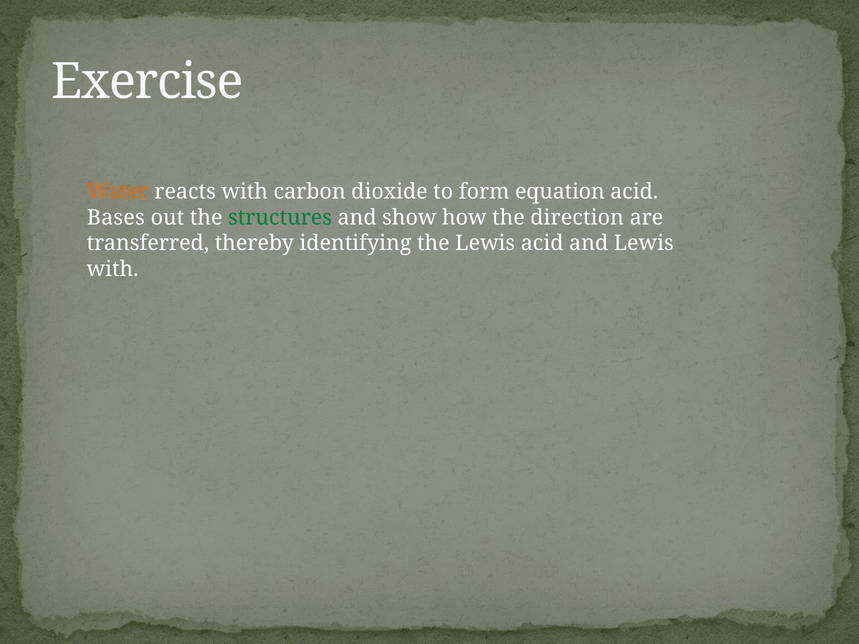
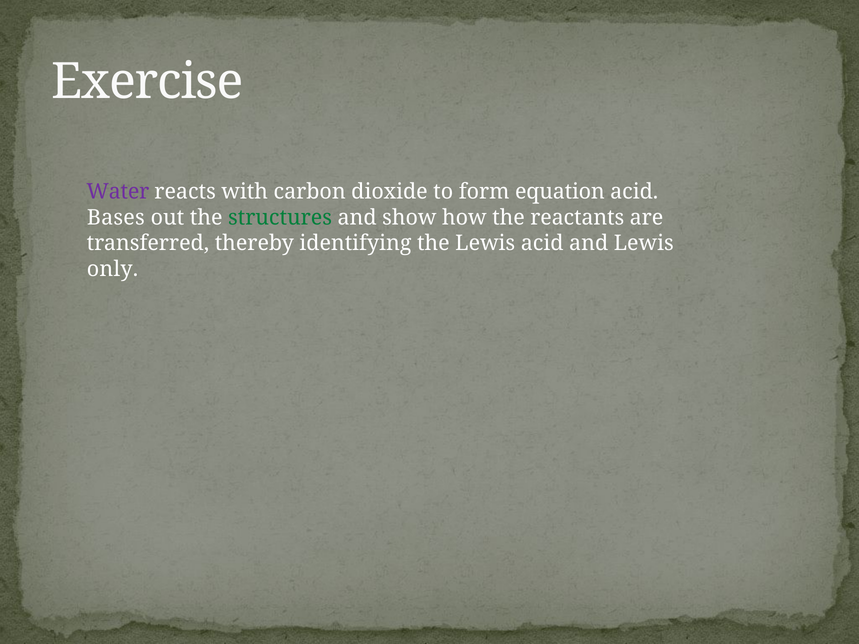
Water colour: orange -> purple (118, 192)
direction: direction -> reactants (577, 218)
with: with -> only (112, 269)
